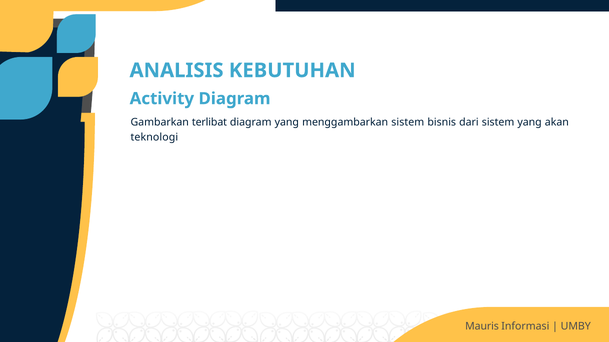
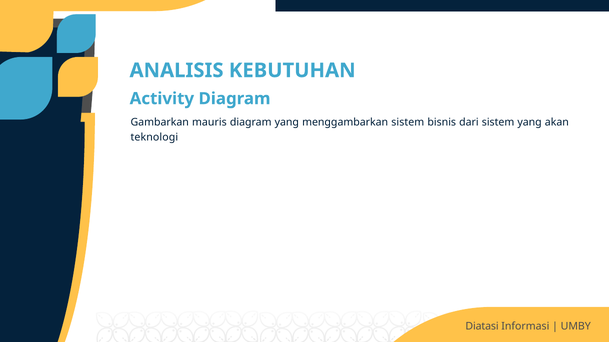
terlibat: terlibat -> mauris (209, 123)
Mauris: Mauris -> Diatasi (482, 327)
